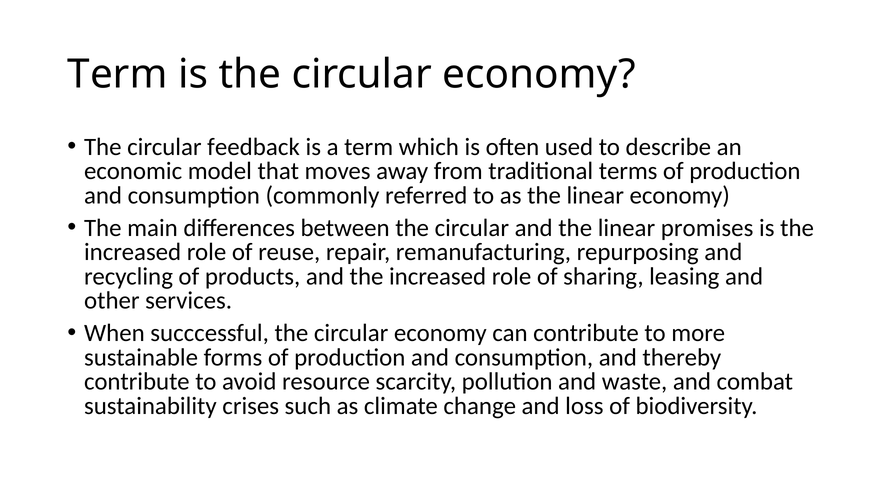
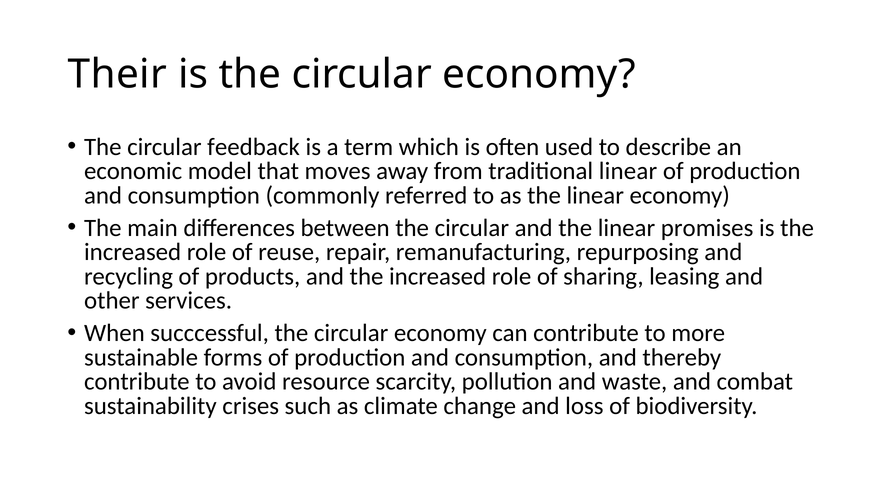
Term: Term -> Their (117, 74)
traditional terms: terms -> linear (628, 171)
